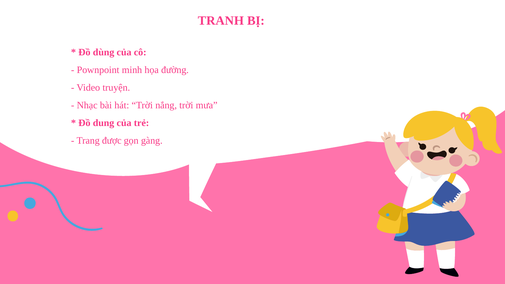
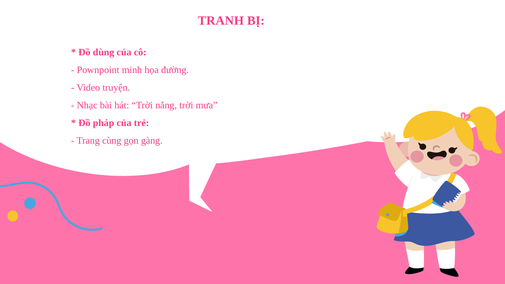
dung: dung -> pháp (104, 123)
được: được -> cùng (112, 141)
